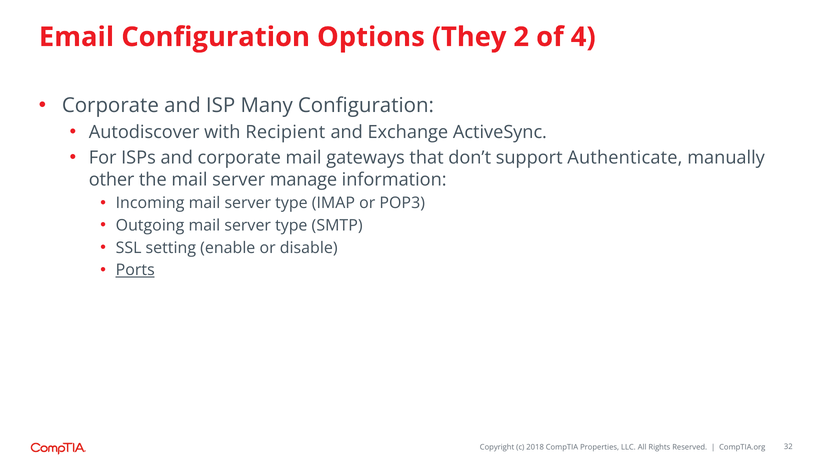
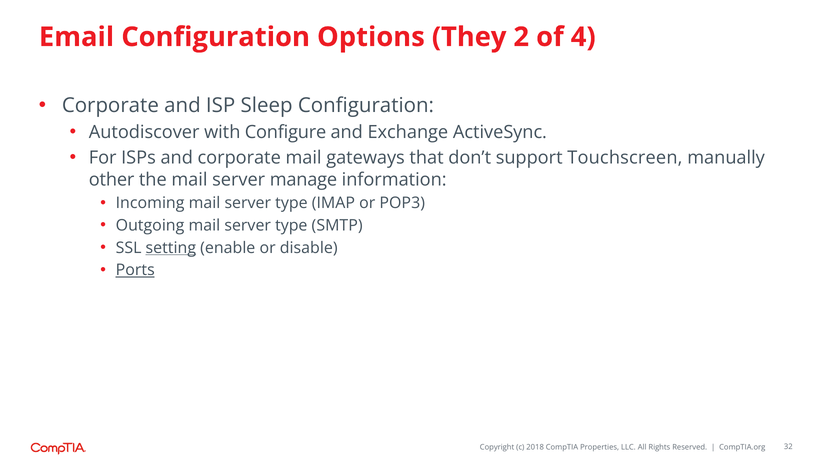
Many: Many -> Sleep (267, 106)
Recipient: Recipient -> Configure (286, 132)
Authenticate: Authenticate -> Touchscreen (625, 158)
setting underline: none -> present (171, 248)
